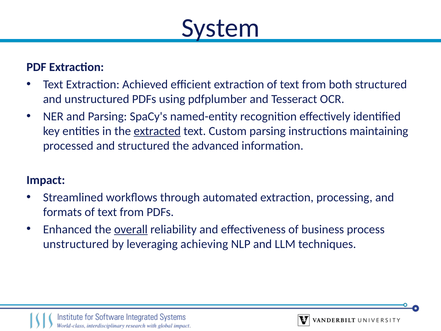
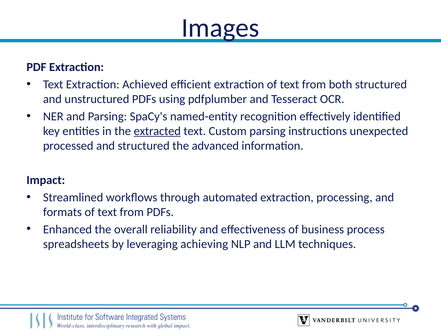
System: System -> Images (220, 28)
maintaining: maintaining -> unexpected (379, 131)
overall underline: present -> none (131, 229)
unstructured: unstructured -> spreadsheets (76, 244)
